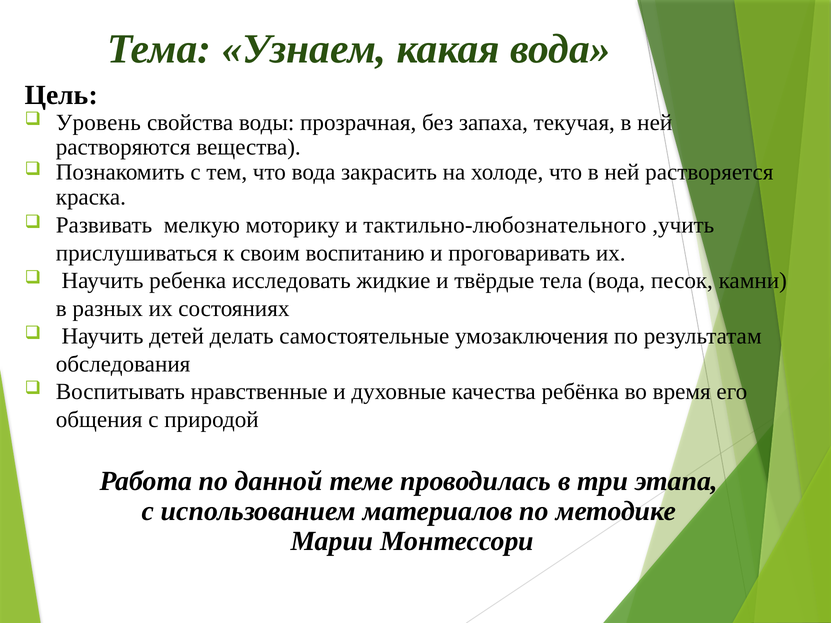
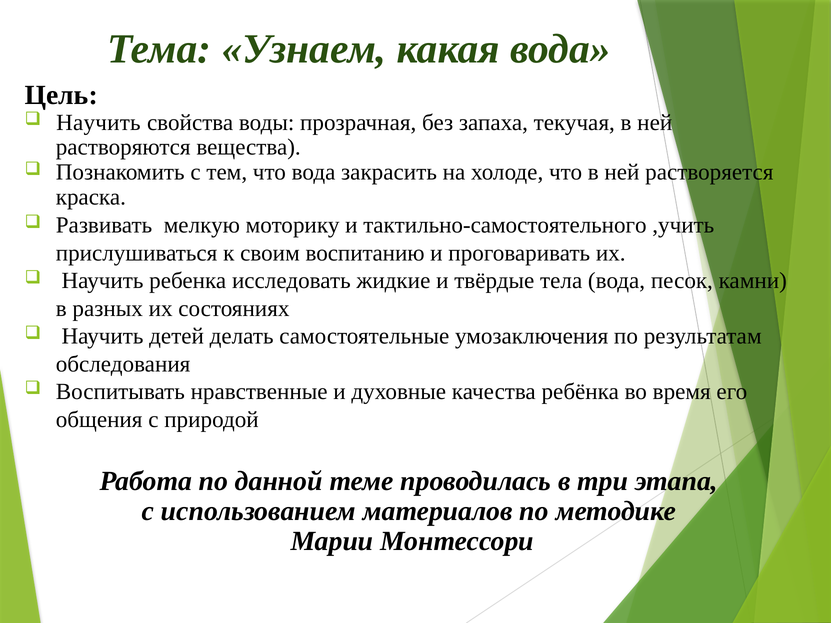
Уровень: Уровень -> Научить (98, 122)
тактильно-любознательного: тактильно-любознательного -> тактильно-самостоятельного (505, 225)
